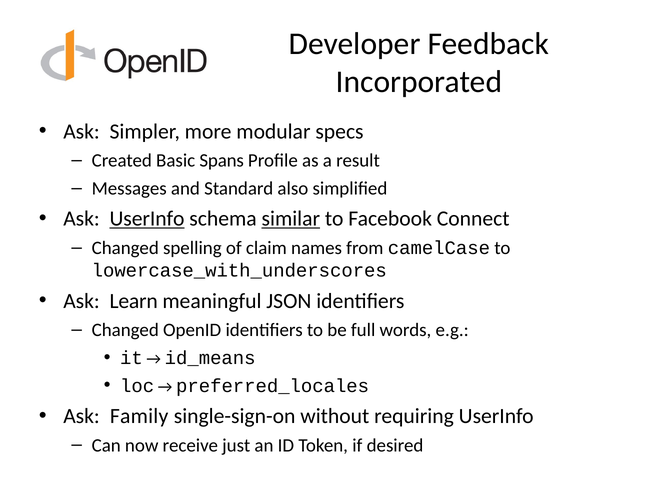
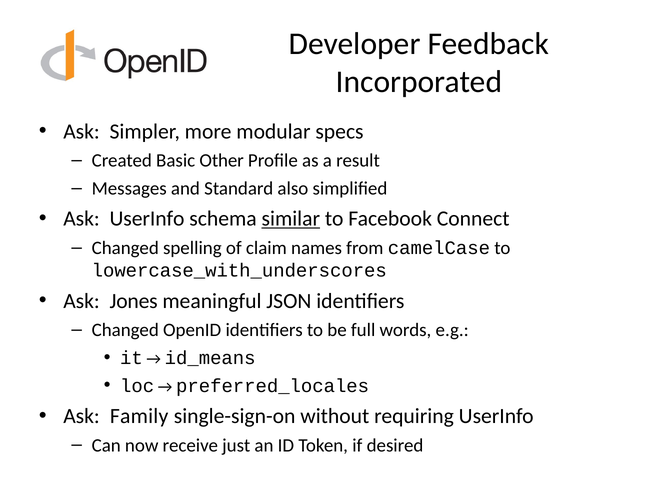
Spans: Spans -> Other (222, 161)
UserInfo underline: present -> none (147, 219)
Learn: Learn -> Jones (134, 301)
